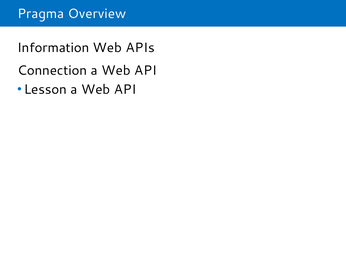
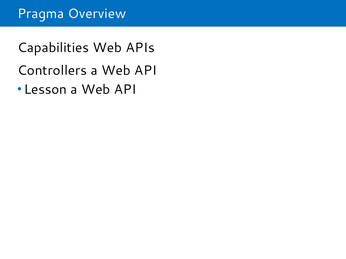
Information: Information -> Capabilities (53, 48)
Connection: Connection -> Controllers (52, 71)
